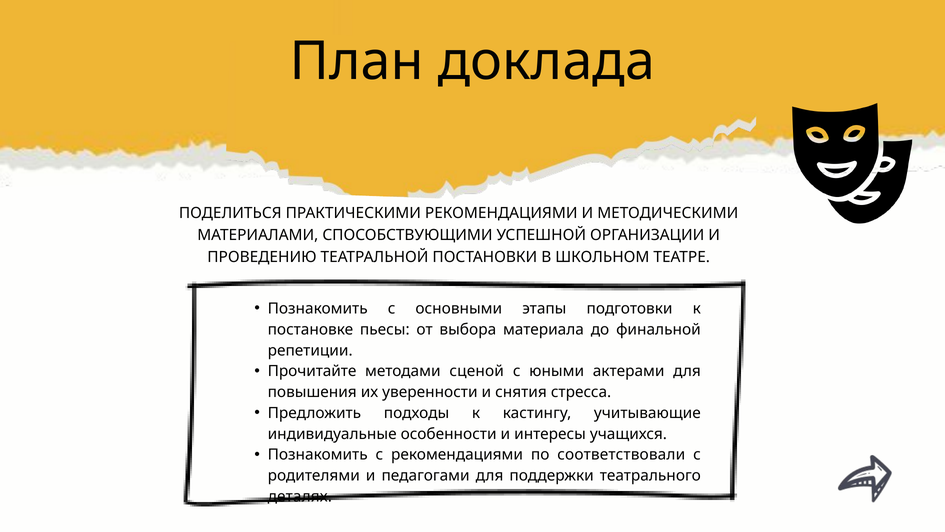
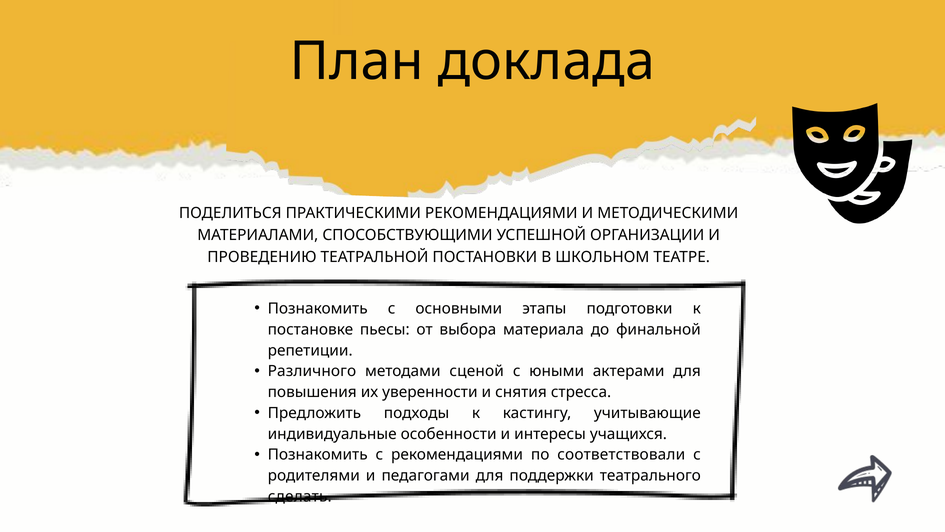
Прочитайте: Прочитайте -> Различного (312, 371)
деталях: деталях -> сделать (300, 496)
